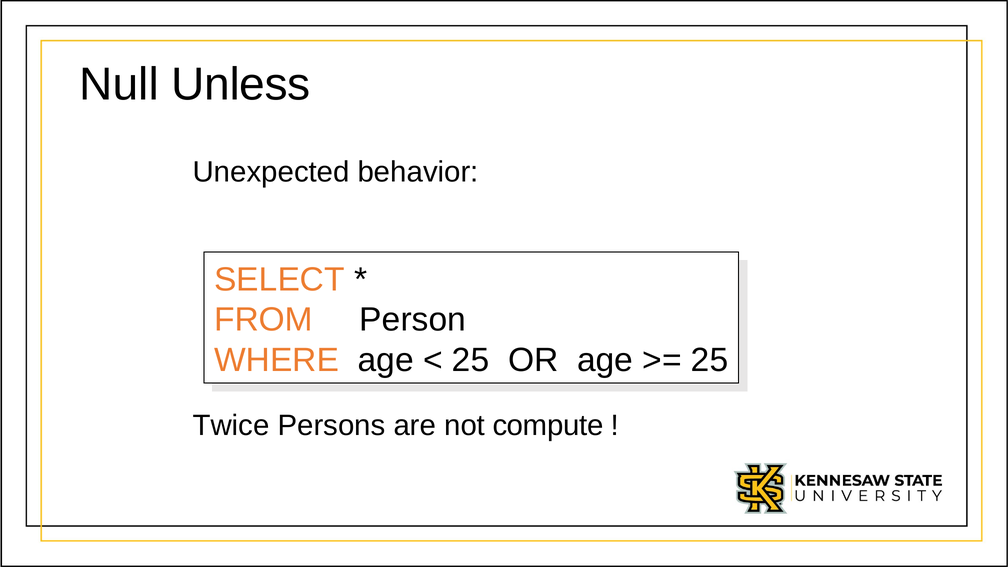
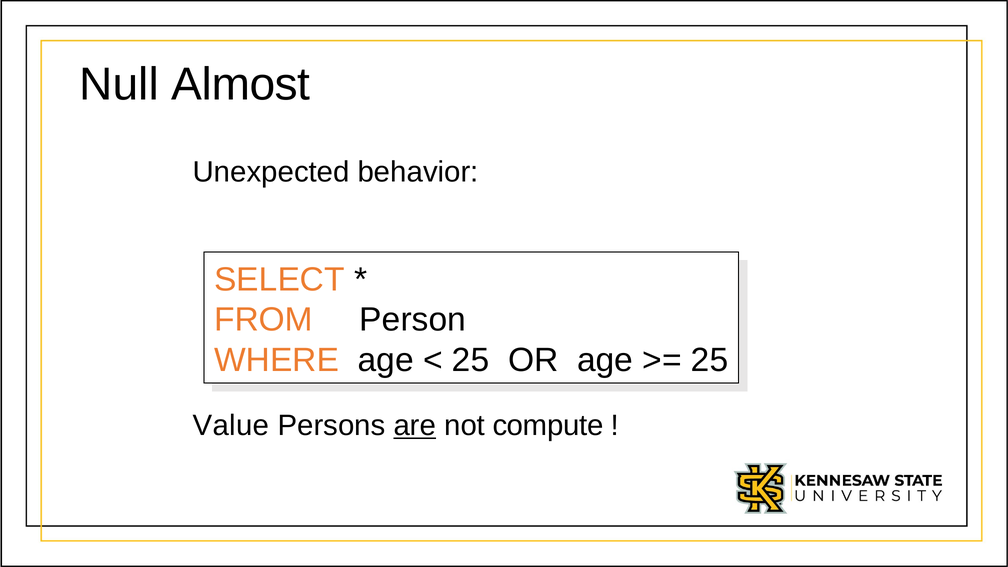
Unless: Unless -> Almost (241, 85)
Twice: Twice -> Value (231, 426)
are underline: none -> present (415, 426)
